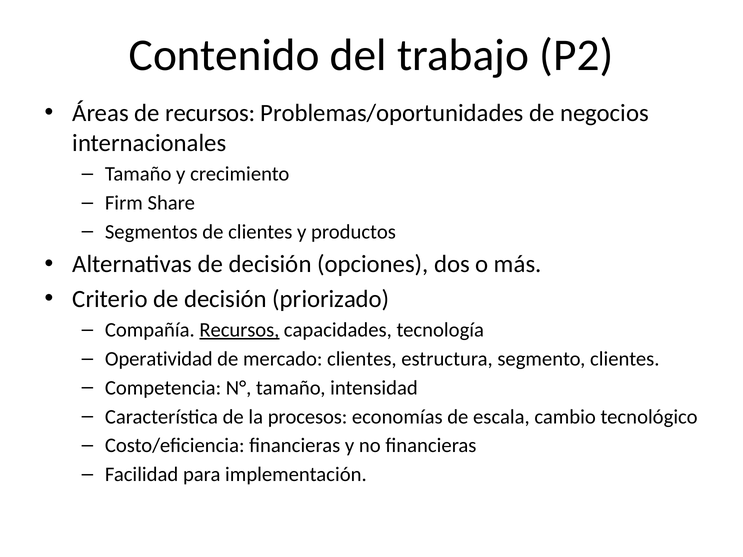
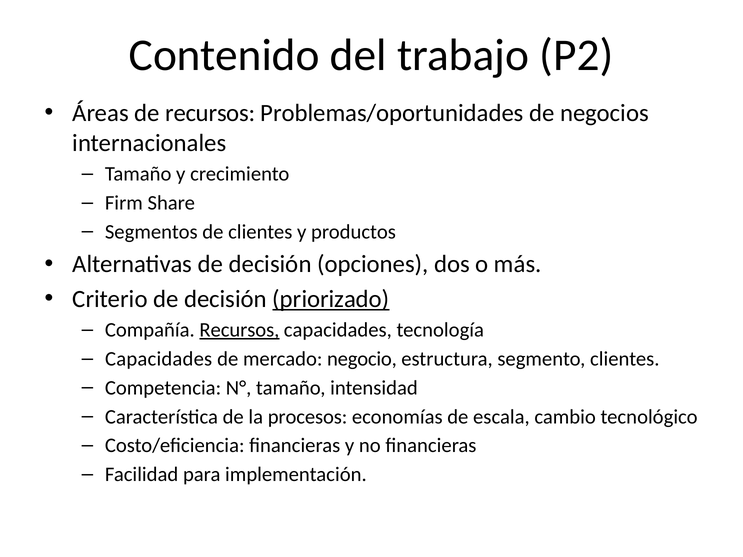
priorizado underline: none -> present (331, 299)
Operatividad: Operatividad -> Capacidades (159, 359)
mercado clientes: clientes -> negocio (362, 359)
